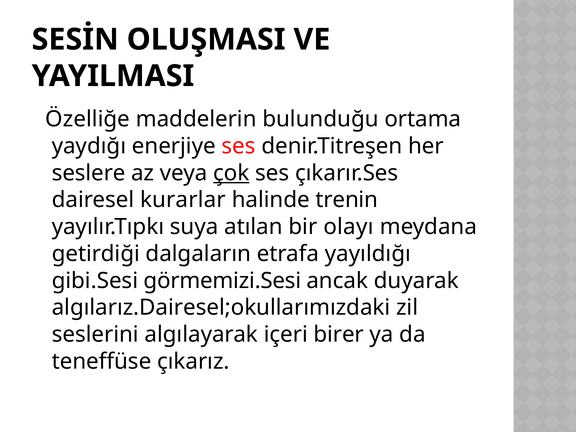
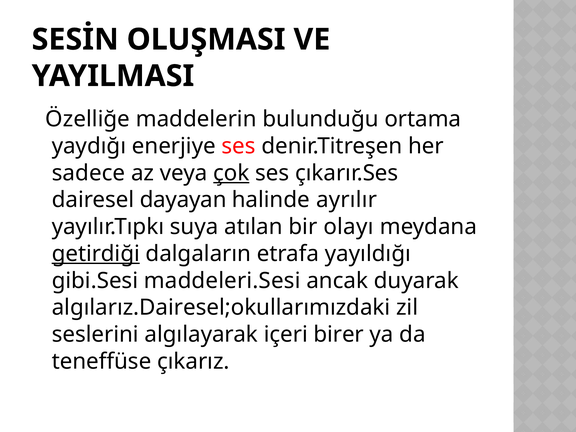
seslere: seslere -> sadece (88, 173)
kurarlar: kurarlar -> dayayan (183, 200)
trenin: trenin -> ayrılır (347, 200)
getirdiği underline: none -> present (96, 254)
görmemizi.Sesi: görmemizi.Sesi -> maddeleri.Sesi (222, 281)
